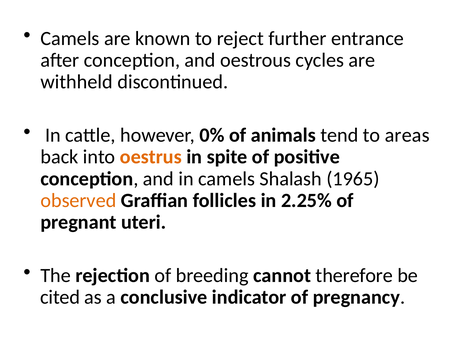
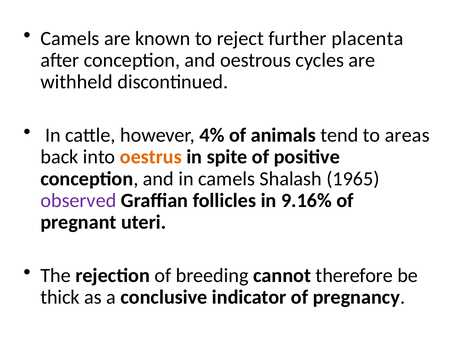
entrance: entrance -> placenta (367, 38)
0%: 0% -> 4% (212, 135)
observed colour: orange -> purple (78, 201)
2.25%: 2.25% -> 9.16% (306, 201)
cited: cited -> thick (60, 298)
